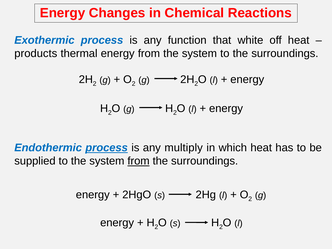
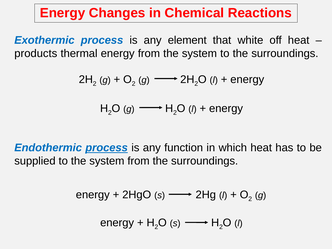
function: function -> element (187, 40)
multiply: multiply -> function (184, 148)
from underline: present -> none (139, 161)
